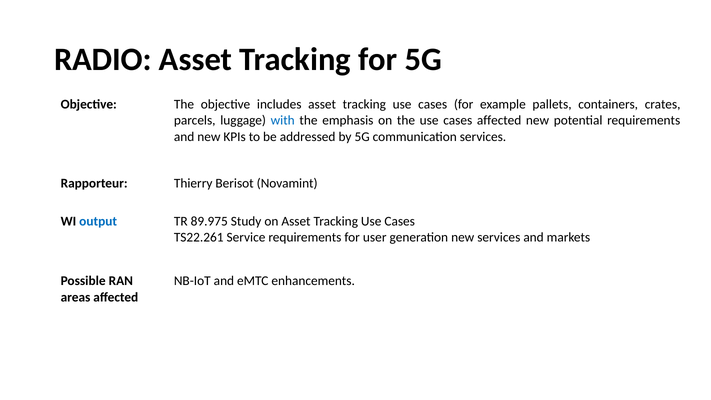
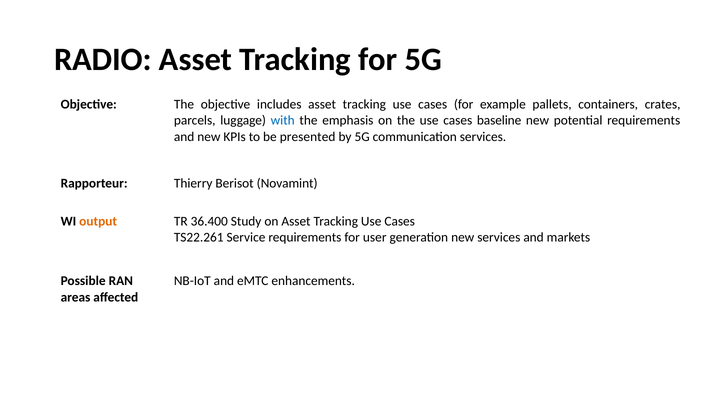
cases affected: affected -> baseline (499, 120)
addressed: addressed -> presented (308, 137)
output colour: blue -> orange (98, 221)
89.975: 89.975 -> 36.400 (209, 221)
